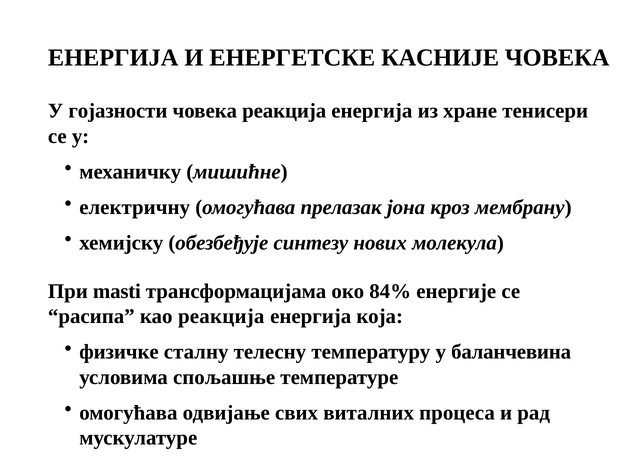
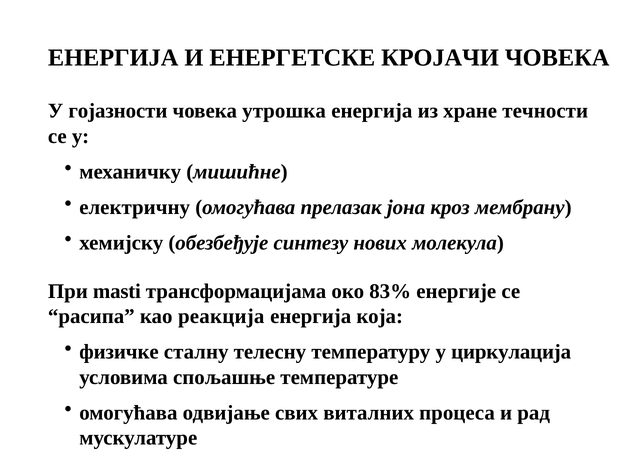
КАСНИЈЕ: КАСНИЈЕ -> КРОЈАЧИ (440, 58)
човека реакција: реакција -> утрошка (284, 111)
тенисери: тенисери -> течности (545, 111)
84%: 84% -> 83% (390, 292)
баланчевина: баланчевина -> циркулација (511, 352)
